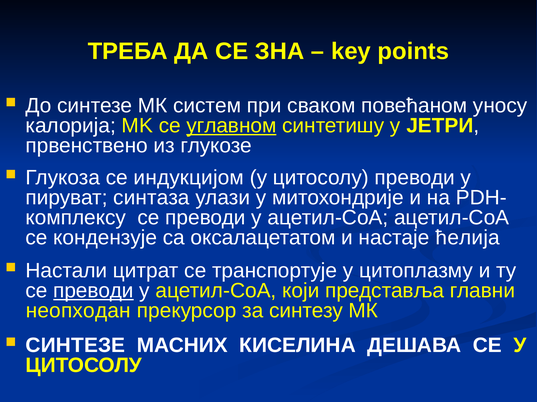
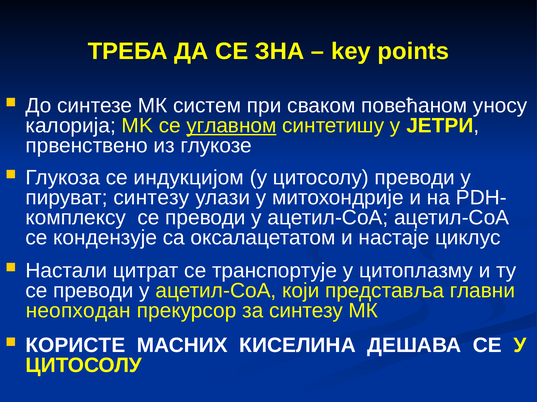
пируват синтаза: синтаза -> синтезу (151, 198)
ћелија: ћелија -> циклус (468, 238)
преводи underline: present -> none (93, 291)
СИНТЕЗЕ: СИНТЕЗЕ -> КОРИСТЕ (75, 346)
